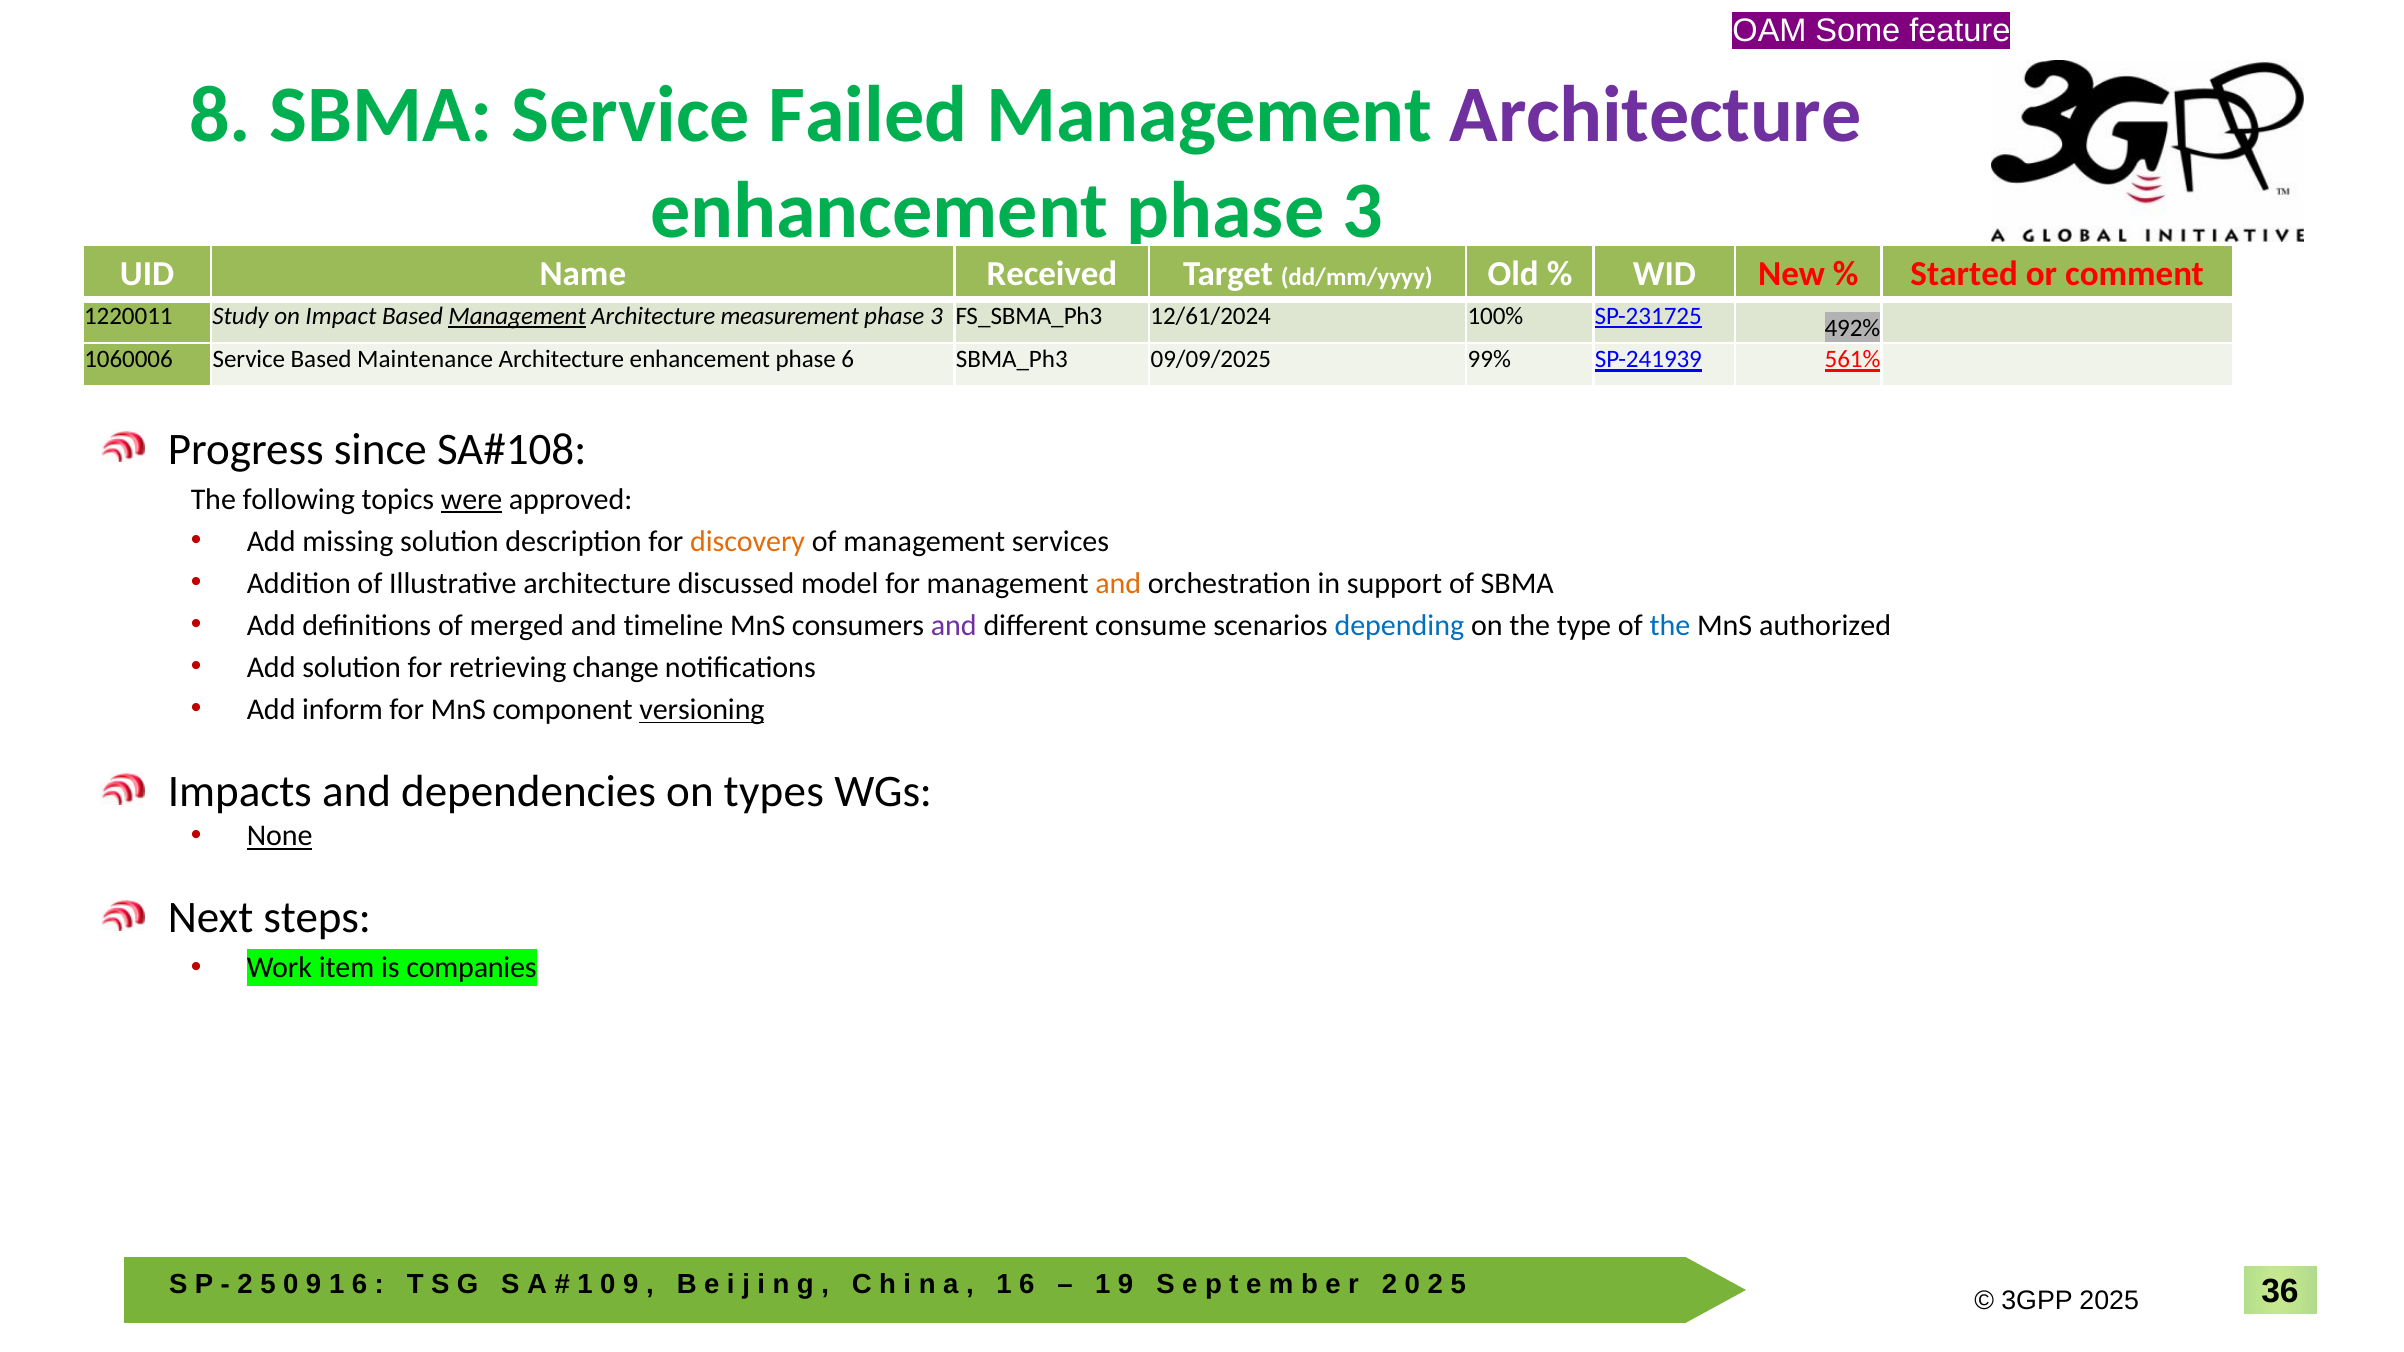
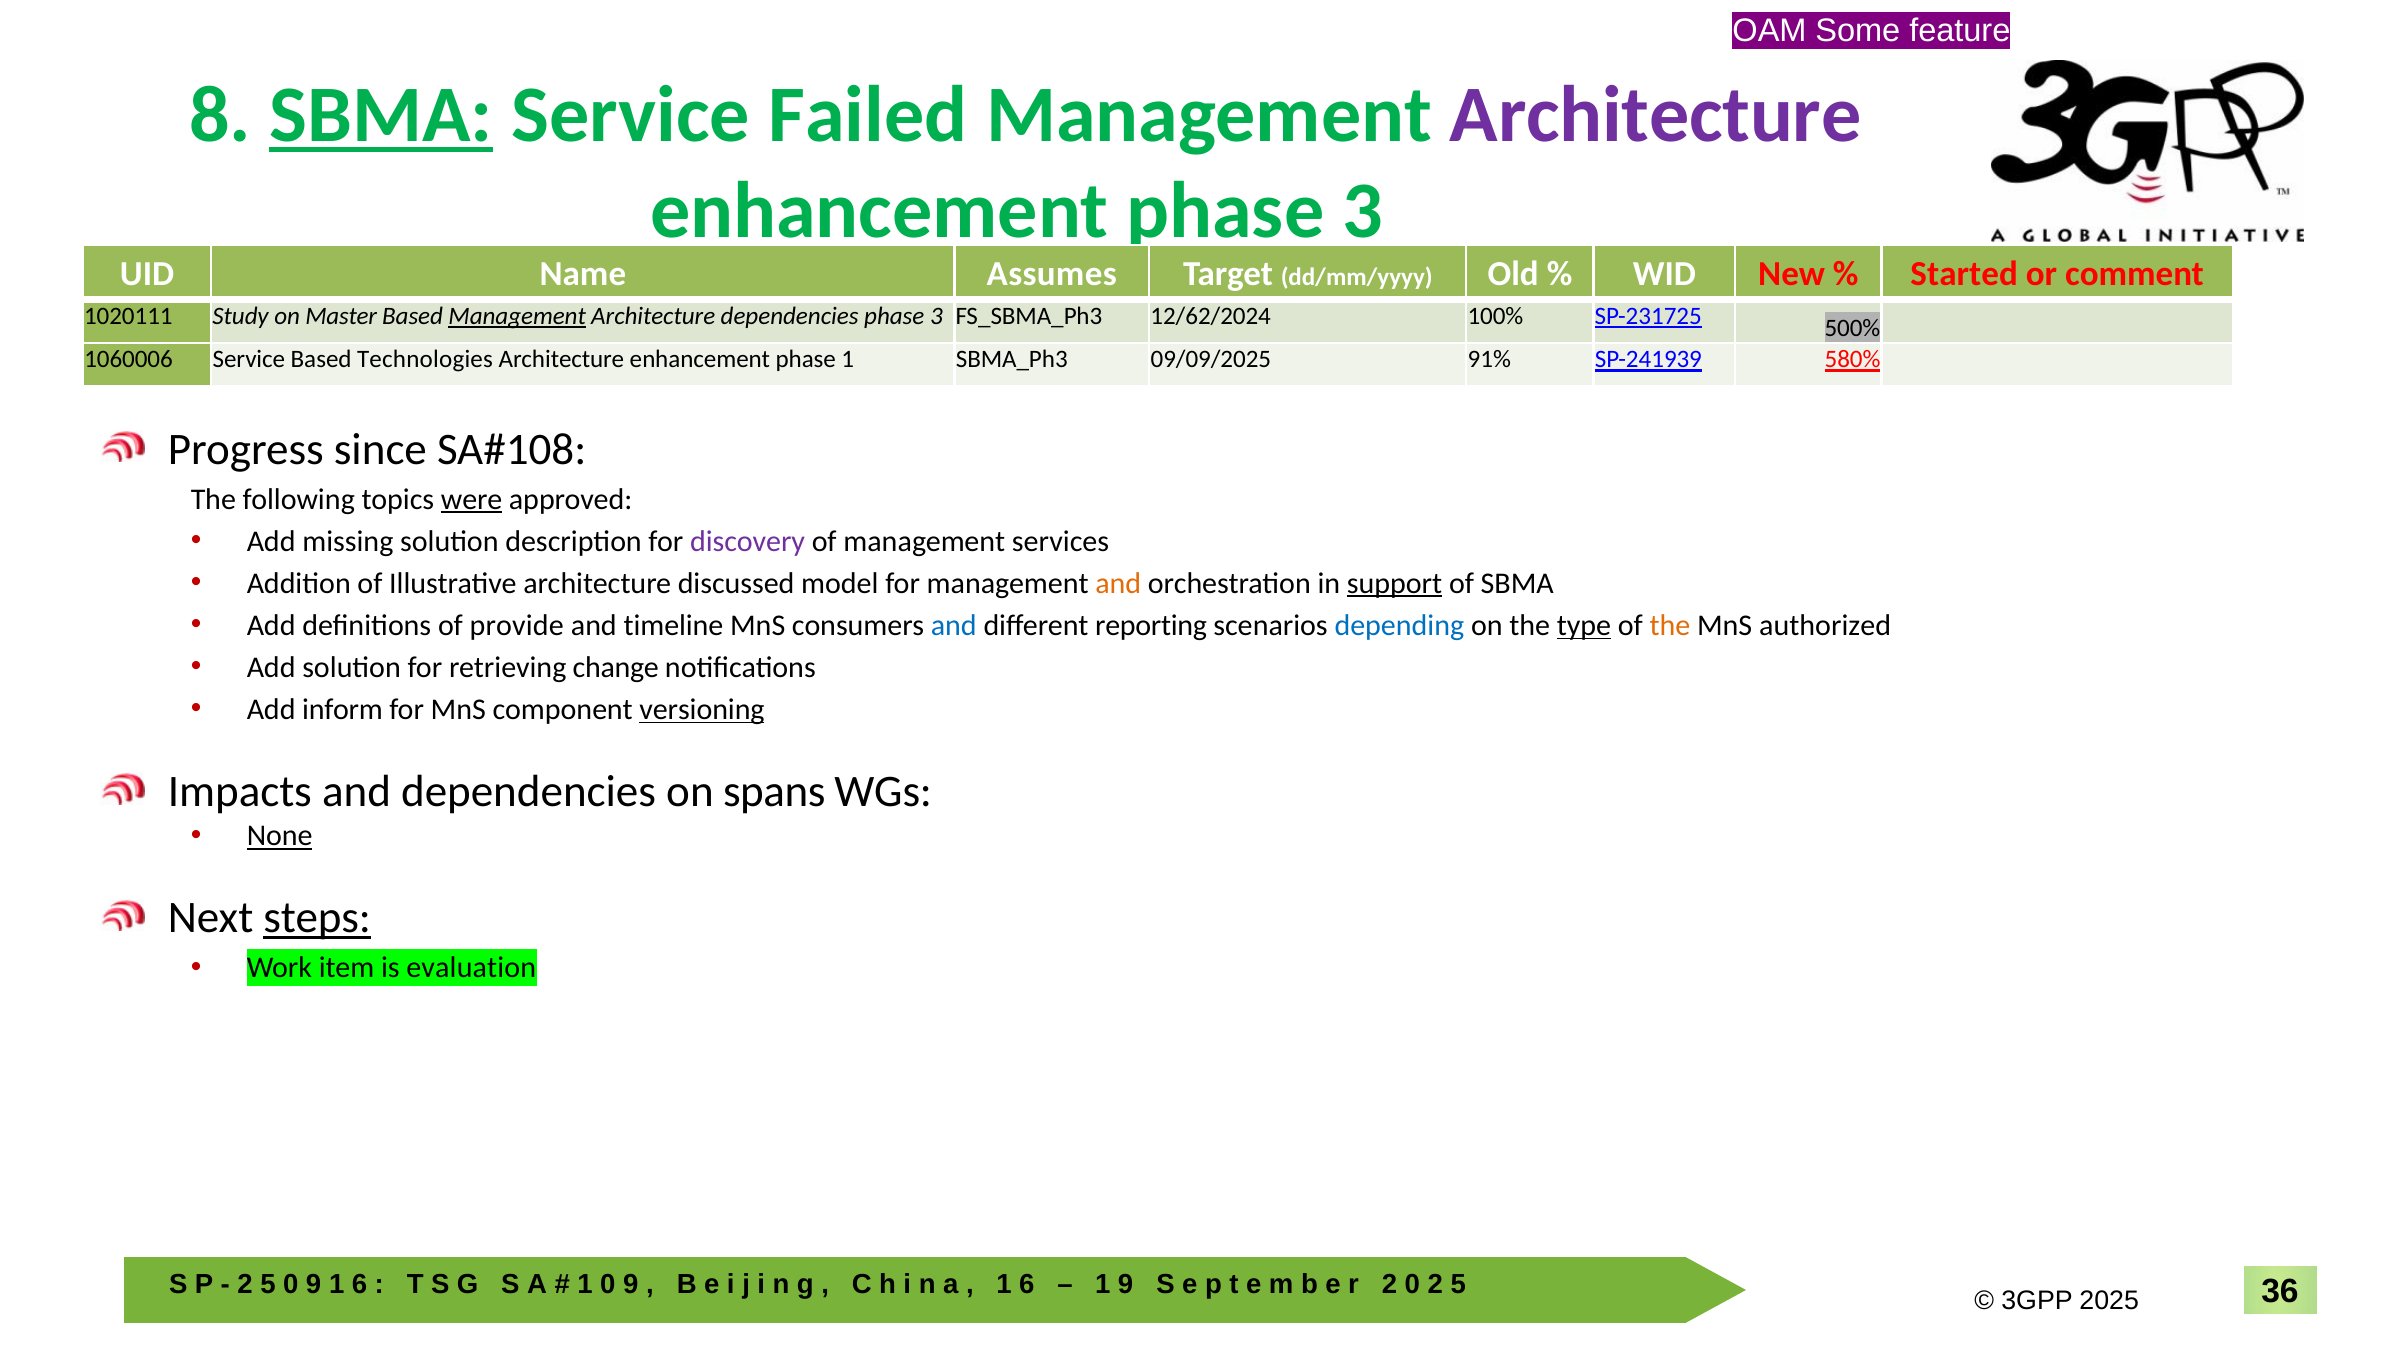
SBMA underline: none -> present (381, 115)
Received: Received -> Assumes (1052, 274)
1220011: 1220011 -> 1020111 (128, 316)
Impact: Impact -> Master (341, 316)
Architecture measurement: measurement -> dependencies (790, 316)
12/61/2024: 12/61/2024 -> 12/62/2024 (1211, 316)
492%: 492% -> 500% (1852, 328)
Maintenance: Maintenance -> Technologies (425, 360)
phase 6: 6 -> 1 (848, 360)
99%: 99% -> 91% (1489, 360)
561%: 561% -> 580% (1853, 360)
discovery colour: orange -> purple (748, 541)
support underline: none -> present (1395, 584)
merged: merged -> provide (517, 626)
and colour: purple -> blue (954, 626)
consume: consume -> reporting (1151, 626)
type underline: none -> present (1584, 626)
the colour: blue -> orange (1670, 626)
types: types -> spans (774, 792)
steps underline: none -> present (317, 918)
companies: companies -> evaluation (471, 968)
